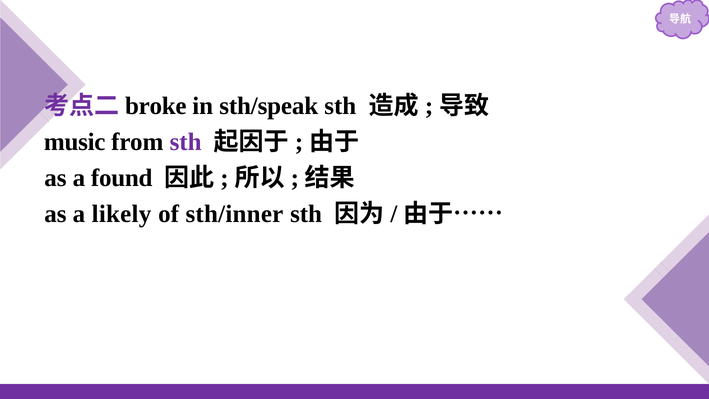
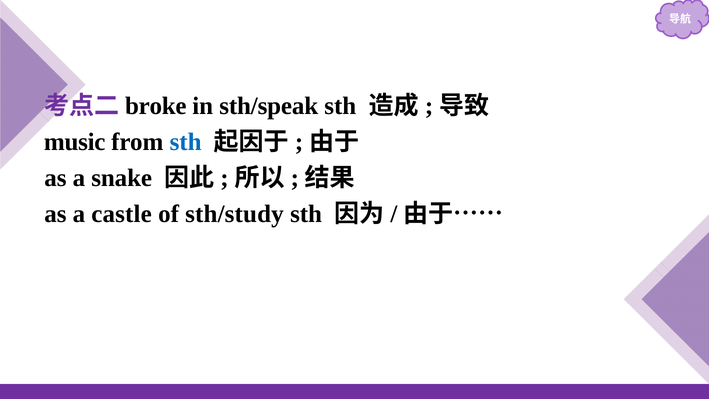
sth colour: purple -> blue (186, 142)
found: found -> snake (122, 178)
likely: likely -> castle (122, 214)
sth/inner: sth/inner -> sth/study (234, 214)
